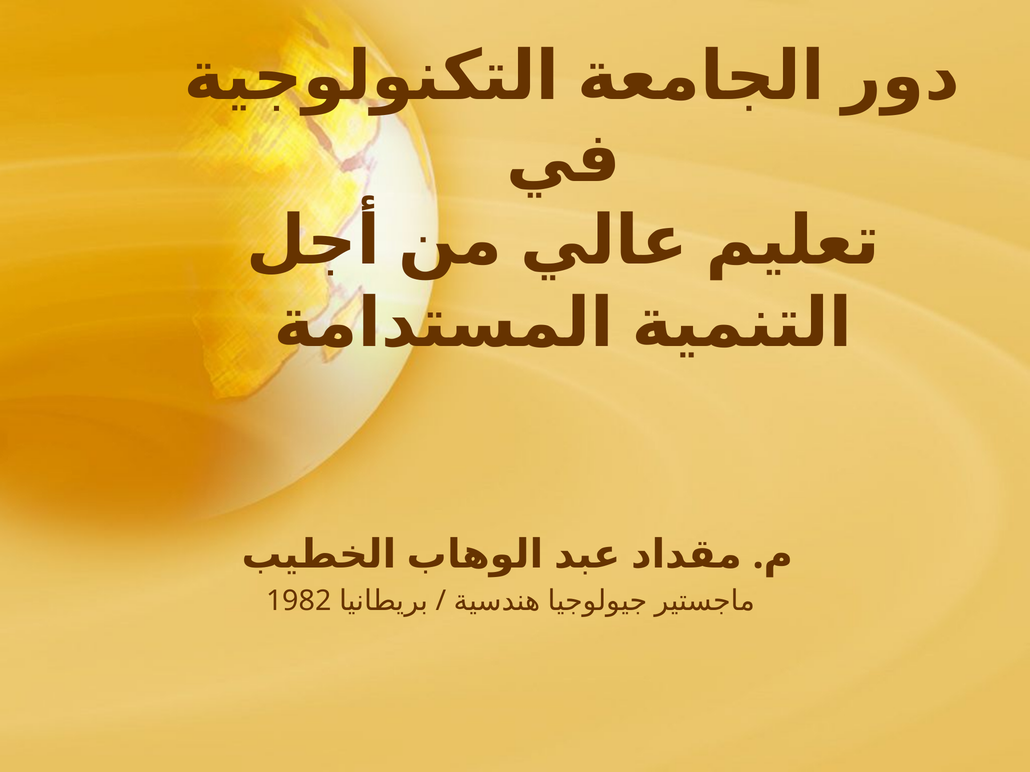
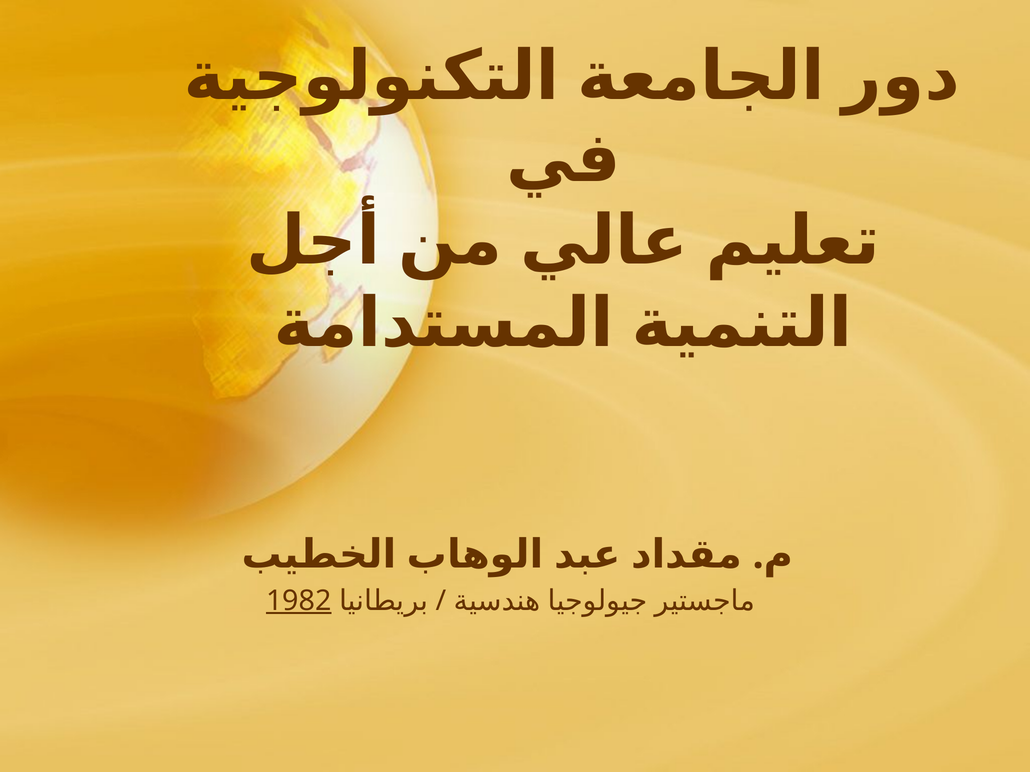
1982 underline: none -> present (299, 601)
